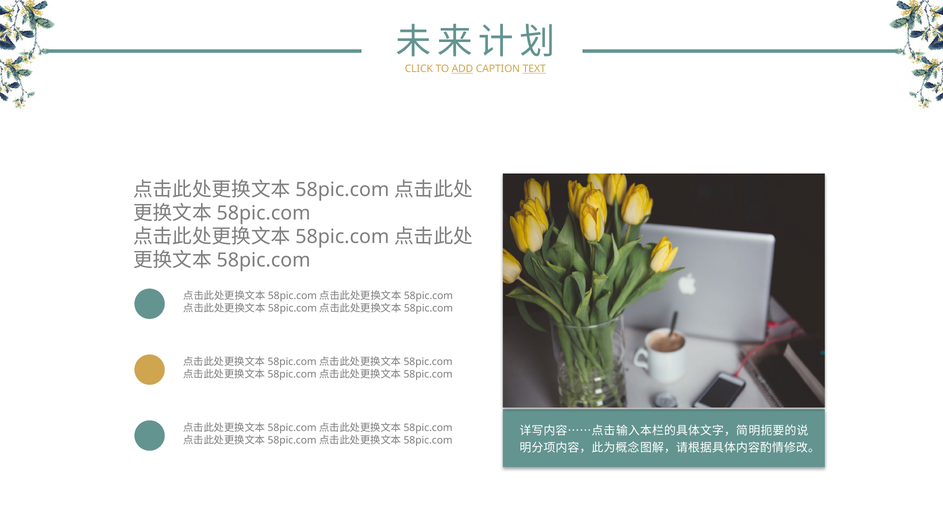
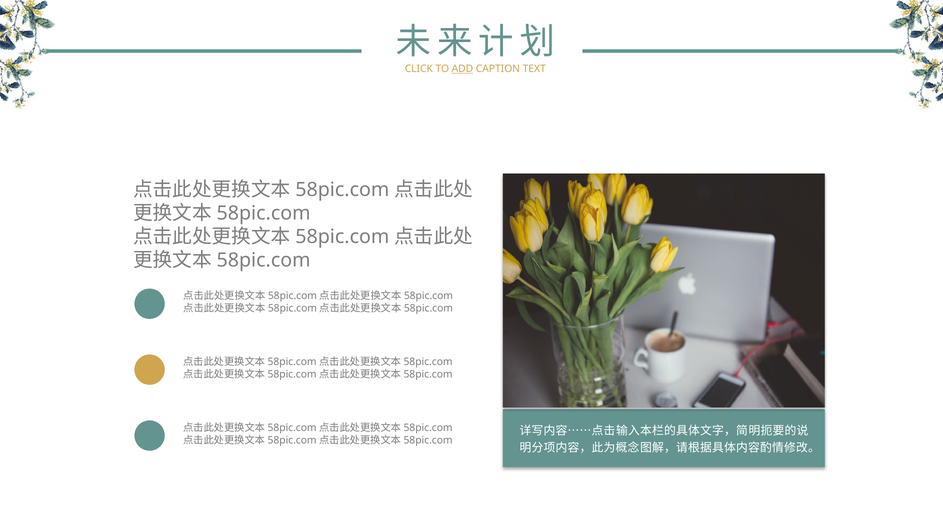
TEXT underline: present -> none (534, 69)
